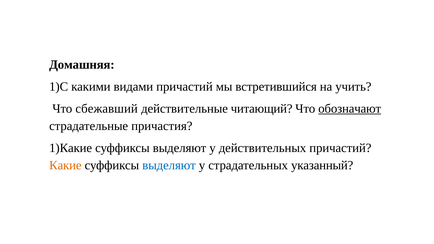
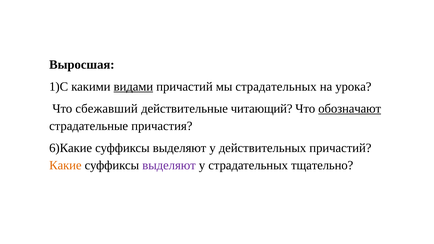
Домашняя: Домашняя -> Выросшая (82, 65)
видами underline: none -> present (133, 87)
мы встретившийся: встретившийся -> страдательных (276, 87)
учить: учить -> урока (353, 87)
1)Какие: 1)Какие -> 6)Какие (71, 148)
выделяют colour: blue -> purple (169, 165)
указанный: указанный -> тщательно (322, 165)
